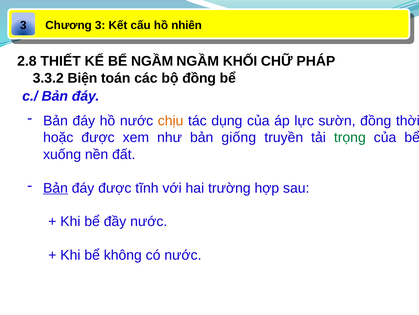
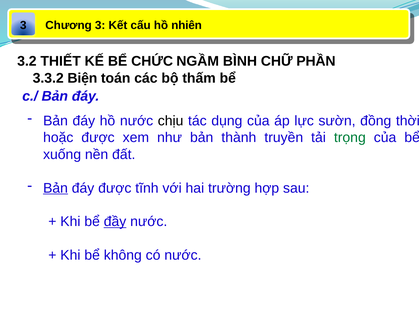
2.8: 2.8 -> 3.2 (27, 61)
BỂ NGẦM: NGẦM -> CHỨC (152, 61)
KHỐI: KHỐI -> BÌNH (240, 61)
PHÁP: PHÁP -> PHẦN (316, 61)
bộ đồng: đồng -> thấm (199, 78)
chịu colour: orange -> black (171, 121)
giống: giống -> thành (239, 137)
đầy underline: none -> present (115, 221)
